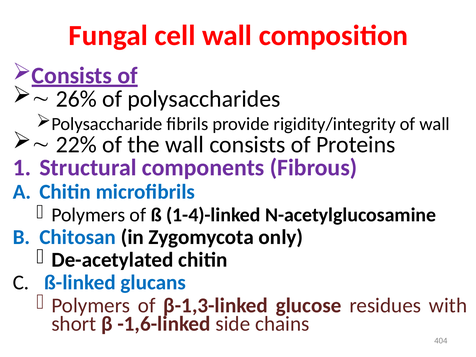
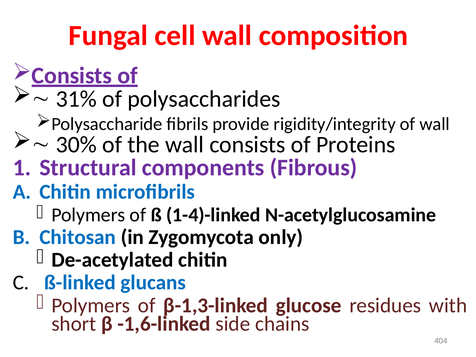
26%: 26% -> 31% (76, 99)
22%: 22% -> 30% (76, 144)
